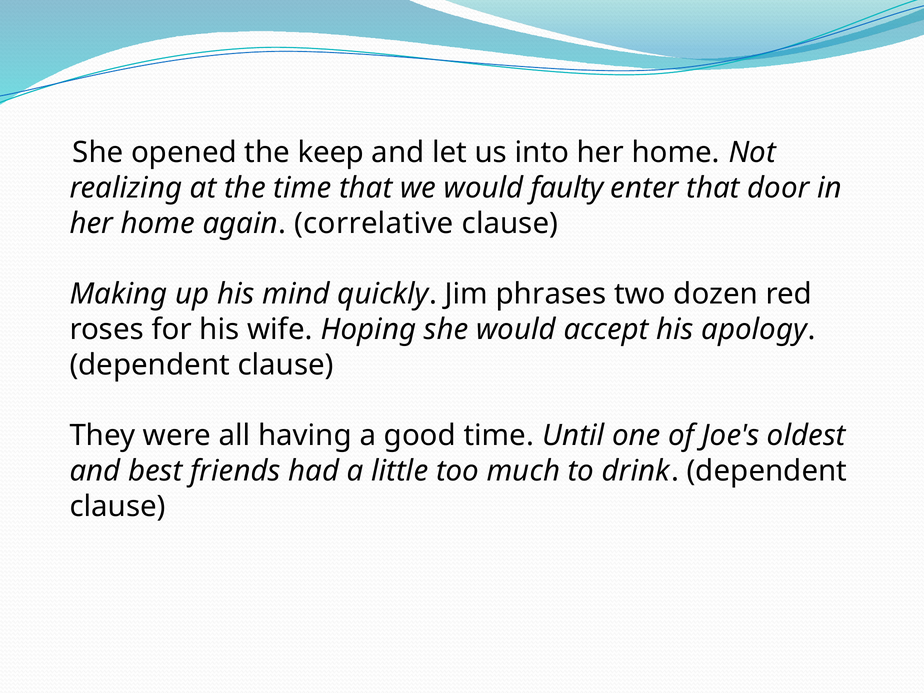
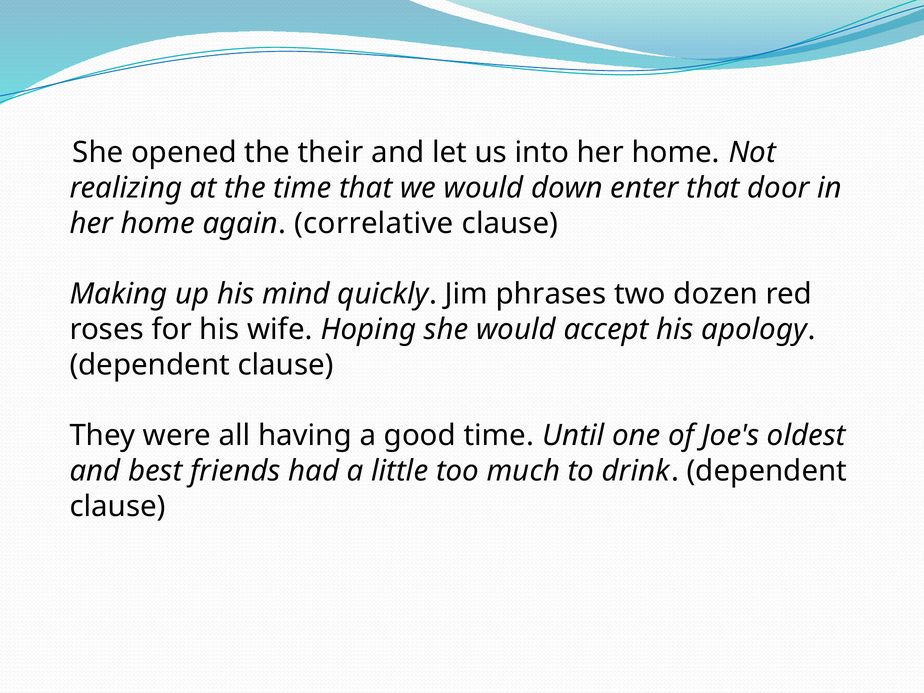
keep: keep -> their (331, 153)
faulty: faulty -> down (567, 188)
